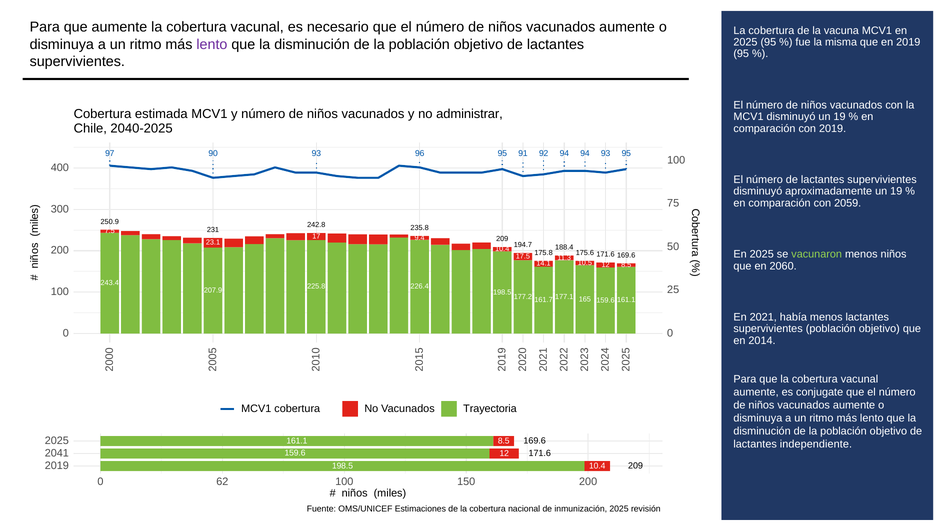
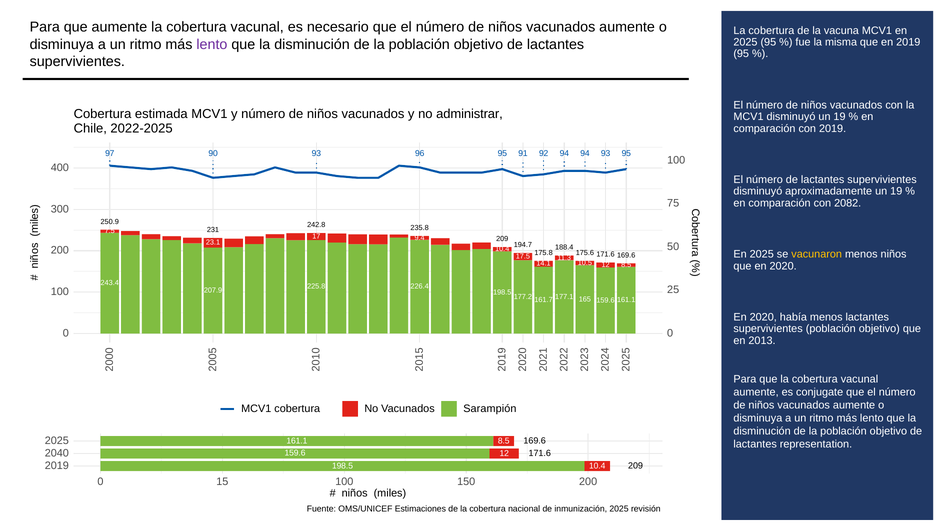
2040-2025: 2040-2025 -> 2022-2025 (142, 129)
2059: 2059 -> 2082 (848, 203)
vacunaron colour: light green -> yellow (817, 255)
que en 2060: 2060 -> 2020 (783, 266)
2021: 2021 -> 2020 (763, 318)
2014: 2014 -> 2013 (762, 341)
Trayectoria: Trayectoria -> Sarampión (490, 409)
independiente: independiente -> representation (816, 445)
2041: 2041 -> 2040 (57, 454)
62: 62 -> 15 (222, 482)
